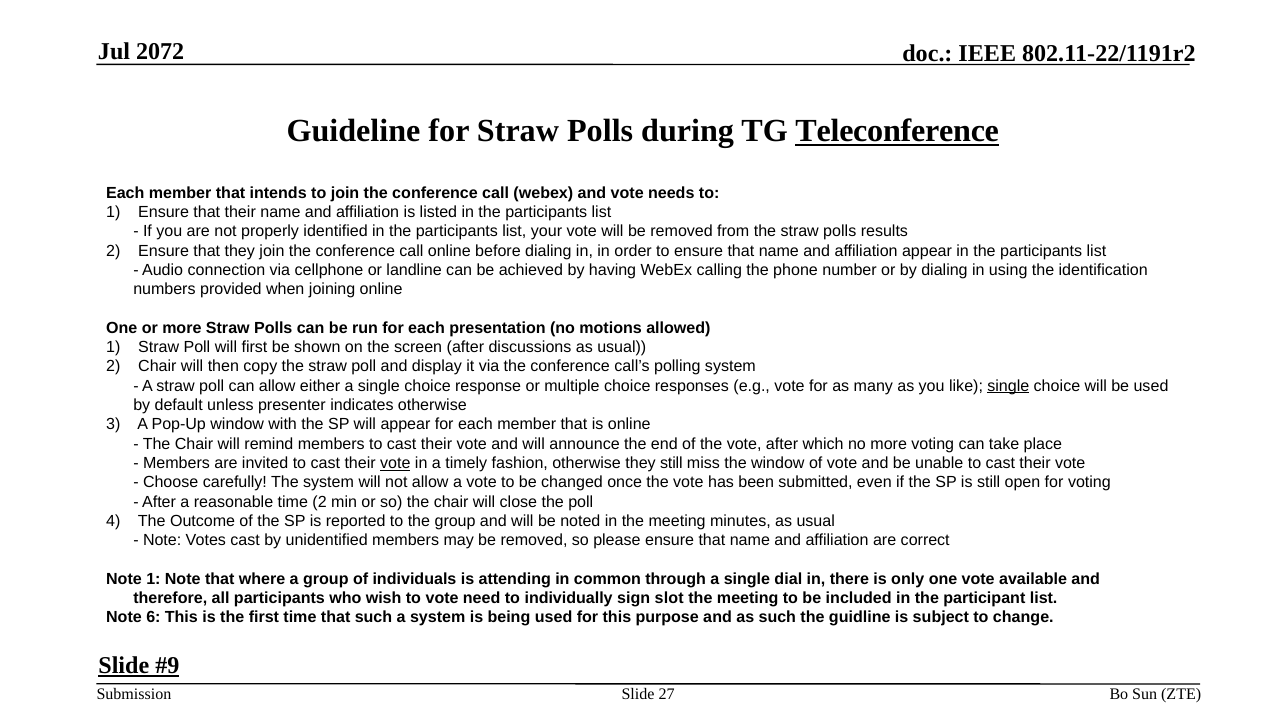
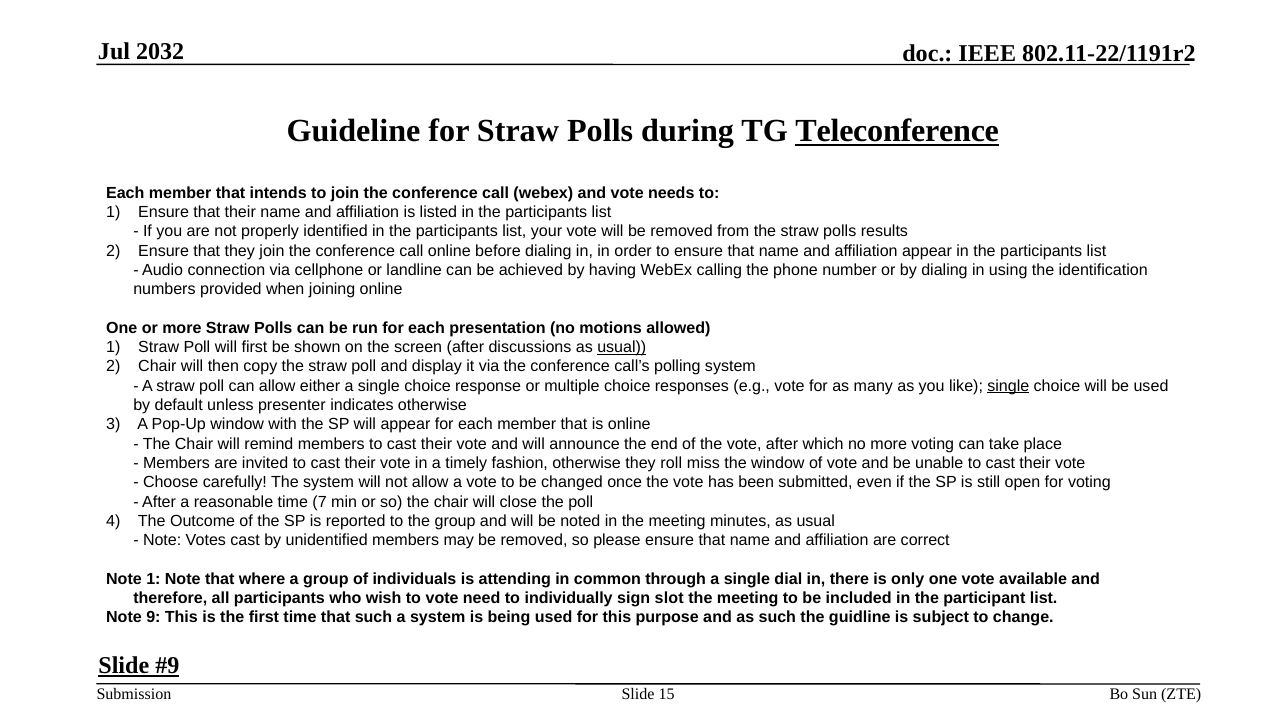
2072: 2072 -> 2032 (160, 51)
usual underline: none -> present (622, 347)
vote underline: present -> none (395, 463)
they still: still -> roll (671, 463)
time 2: 2 -> 7 (320, 501)
6: 6 -> 9 (153, 617)
27: 27 -> 15 (667, 694)
